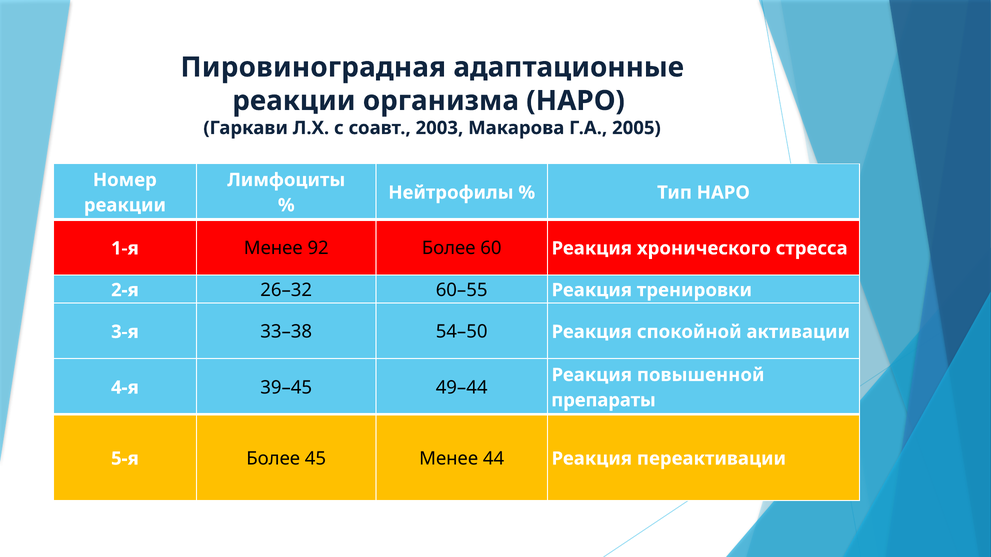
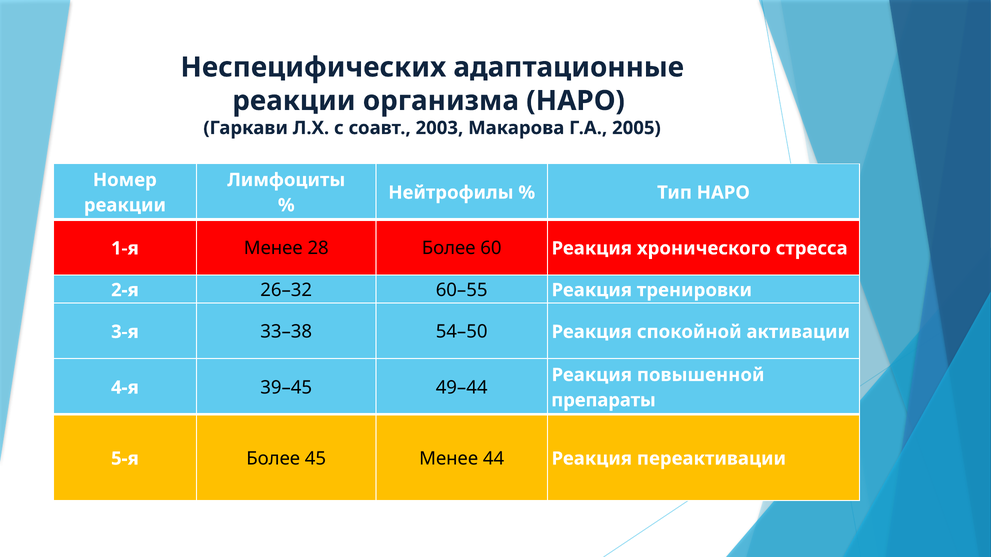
Пировиноградная: Пировиноградная -> Неспецифических (313, 67)
92: 92 -> 28 (318, 249)
